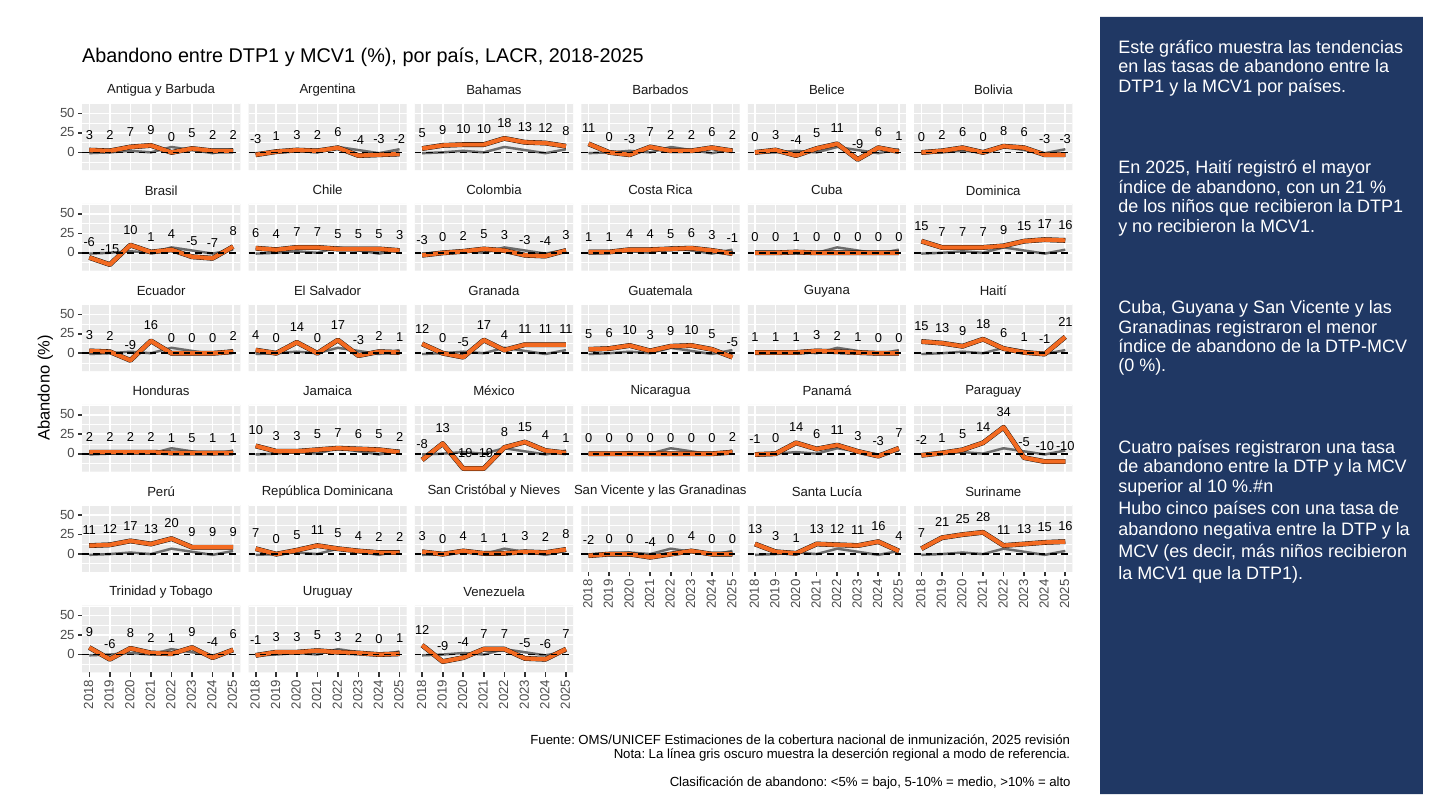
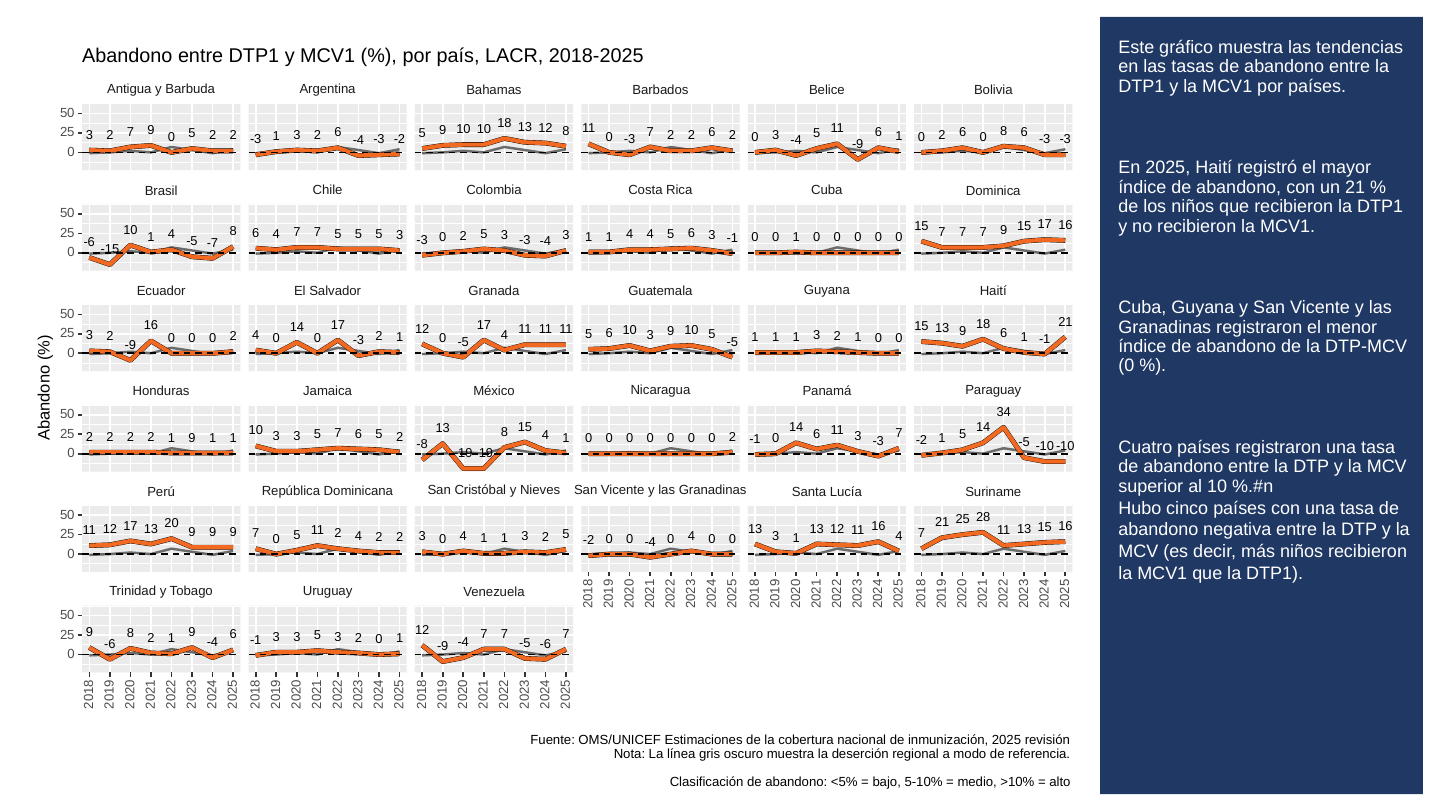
2 2 1 5: 5 -> 9 (192, 438)
11 5: 5 -> 2 (338, 533)
3 2 8: 8 -> 5 (566, 534)
